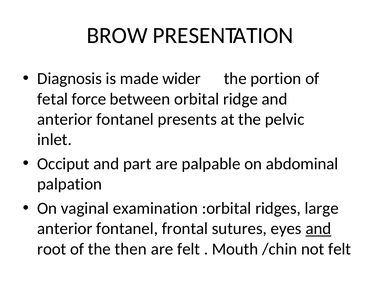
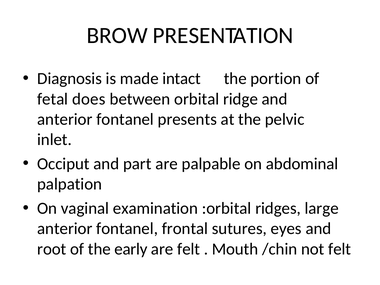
wider: wider -> intact (182, 79)
force: force -> does (89, 99)
and underline: present -> none (318, 229)
then: then -> early (131, 249)
